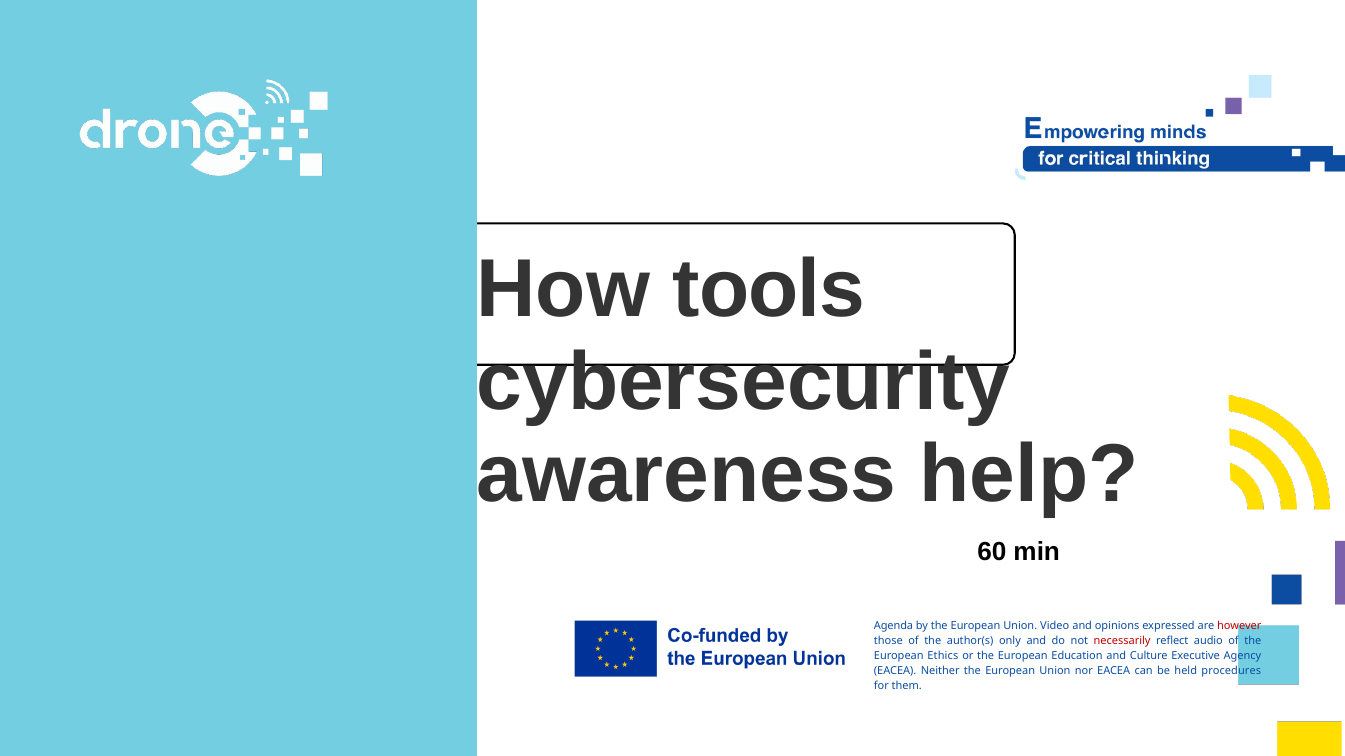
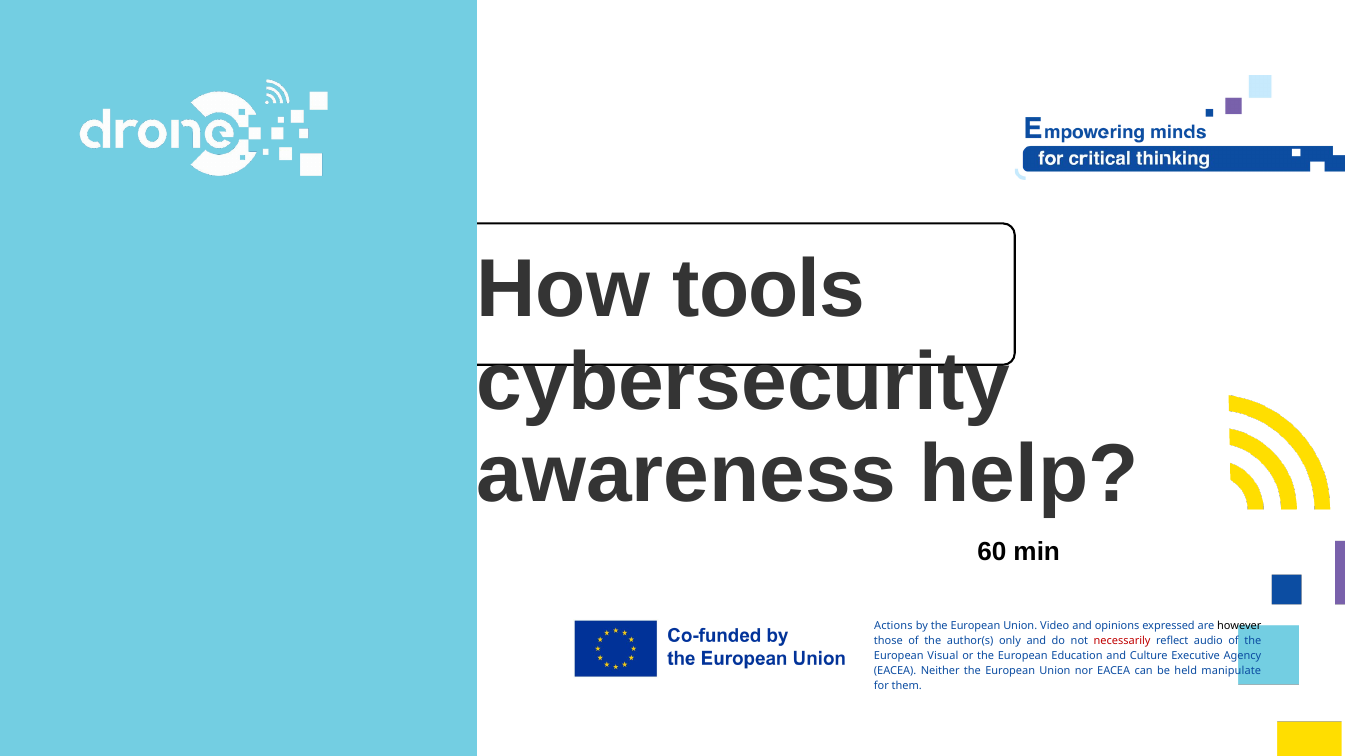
Agenda: Agenda -> Actions (893, 626)
however colour: red -> black (1239, 626)
Ethics: Ethics -> Visual (943, 656)
procedures: procedures -> manipulate (1231, 672)
